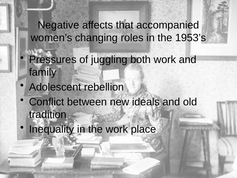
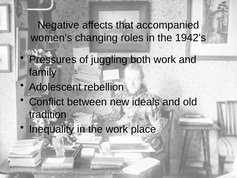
1953’s: 1953’s -> 1942’s (191, 38)
